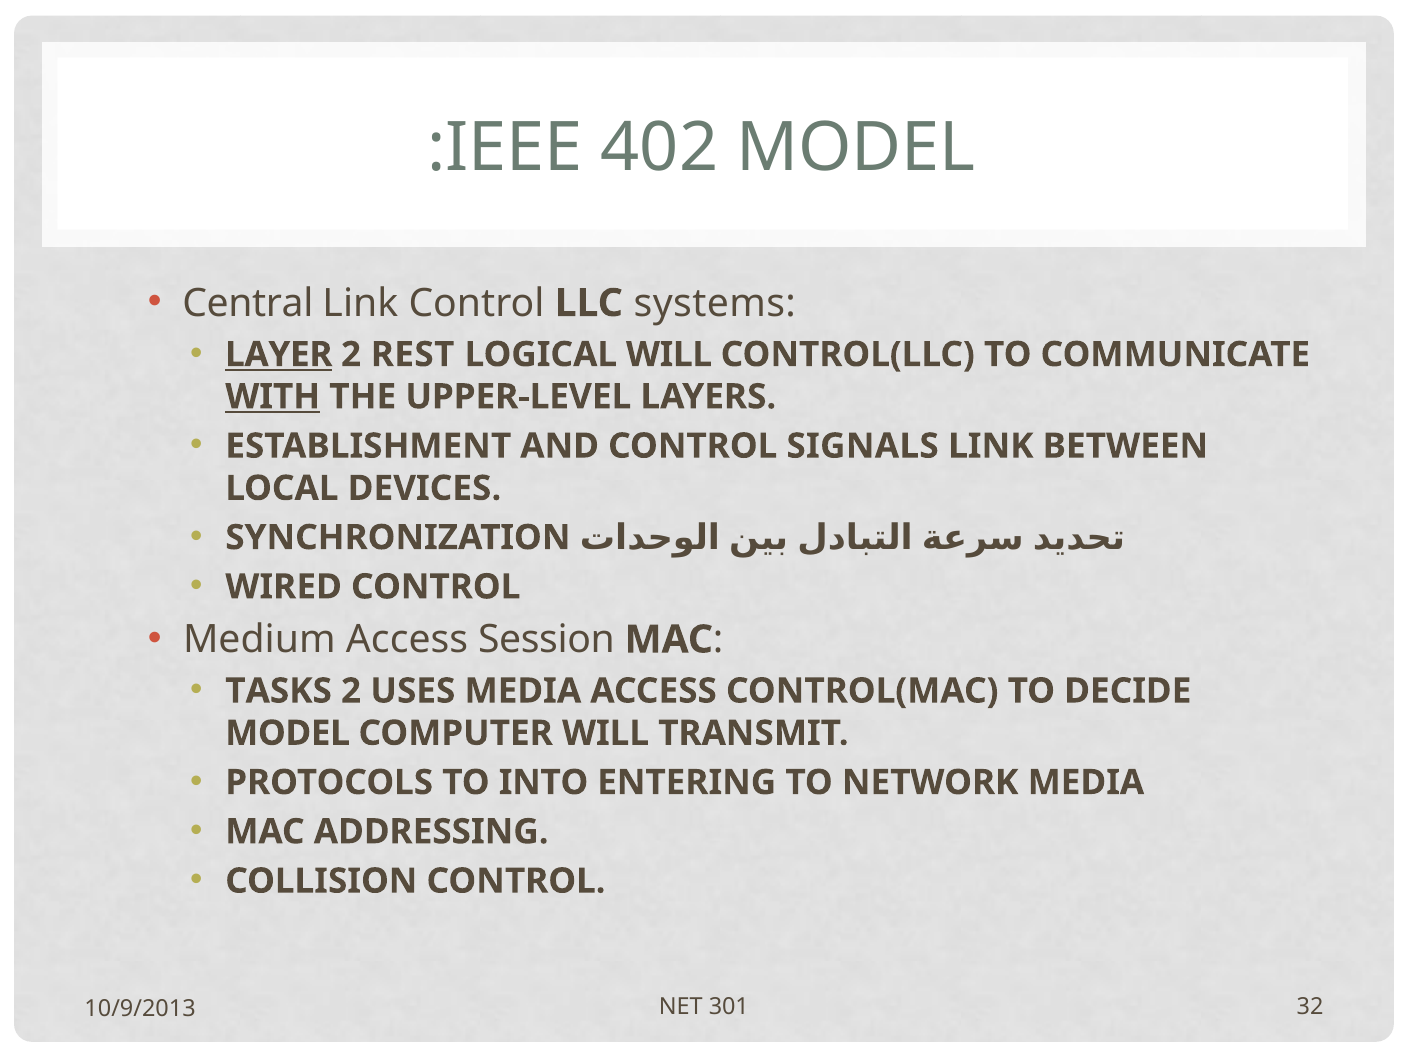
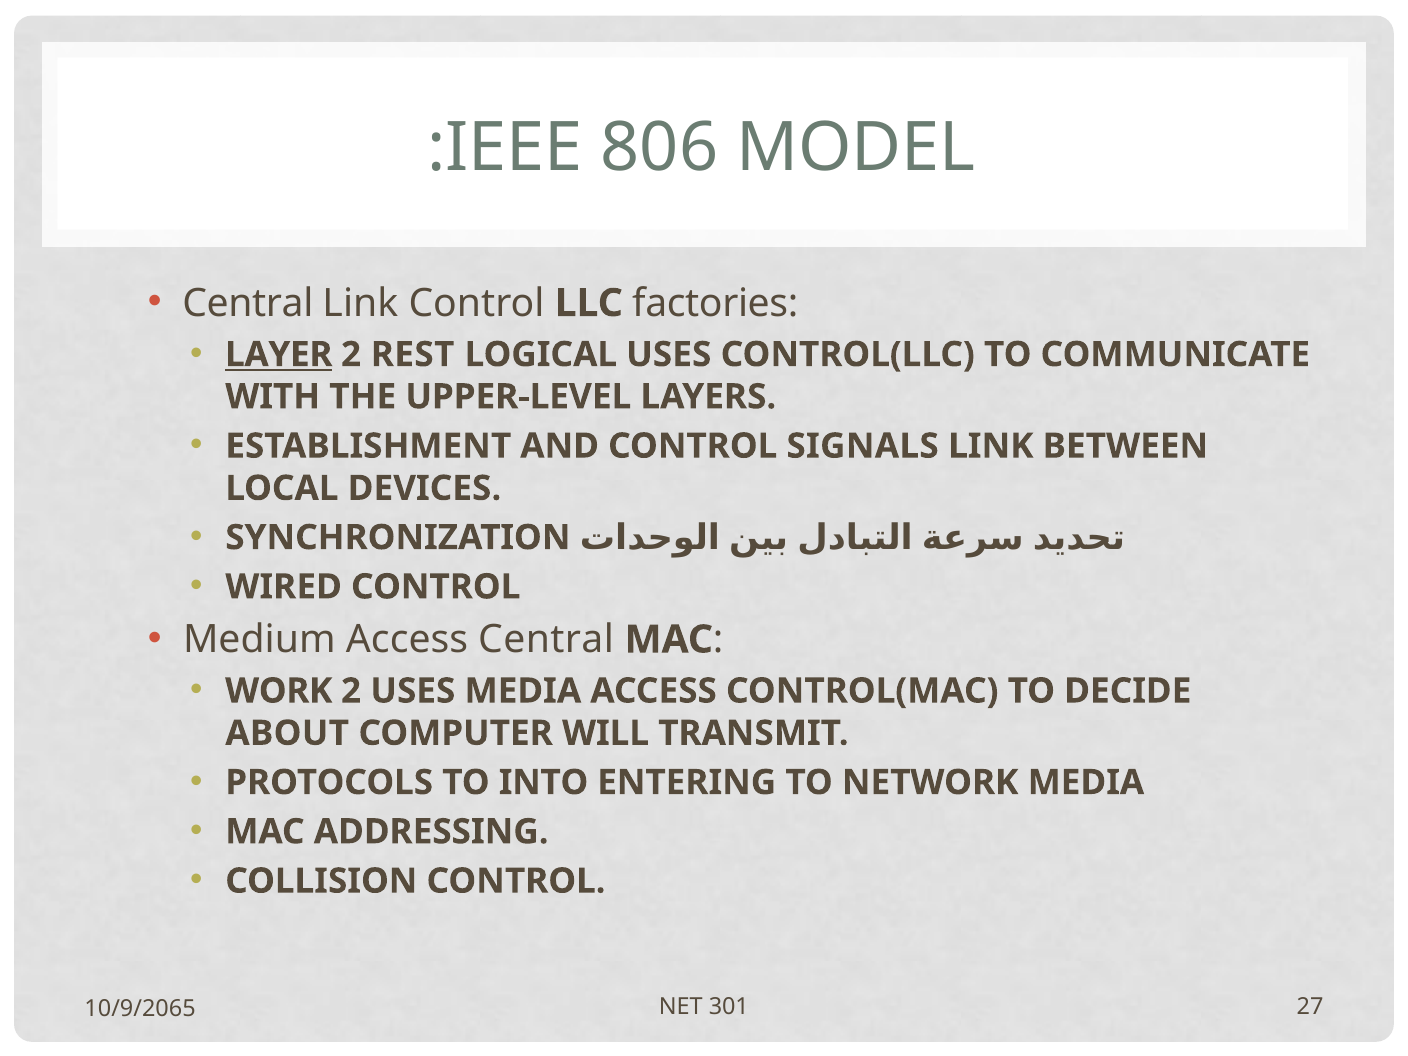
402: 402 -> 806 (659, 148)
systems: systems -> factories (715, 303)
LOGICAL WILL: WILL -> USES (669, 355)
WITH underline: present -> none (273, 397)
Access Session: Session -> Central (546, 640)
TASKS: TASKS -> WORK (279, 691)
MODEL: MODEL -> ABOUT (287, 733)
32: 32 -> 27 (1310, 1007)
10/9/2013: 10/9/2013 -> 10/9/2065 (140, 1008)
